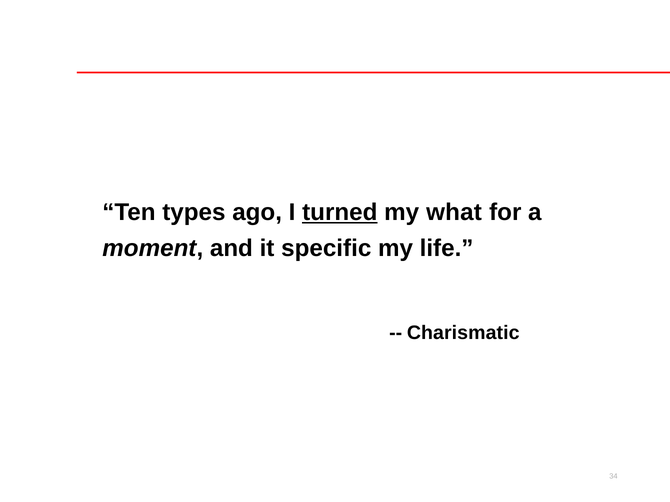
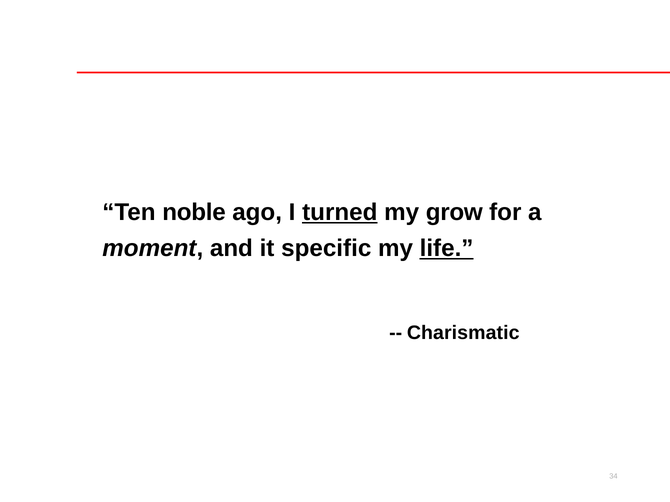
types: types -> noble (194, 212)
what: what -> grow (454, 212)
life underline: none -> present (447, 249)
